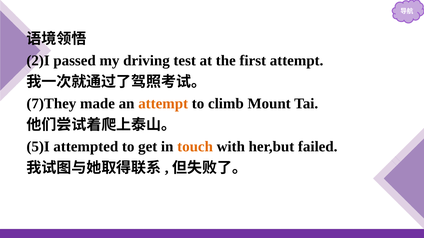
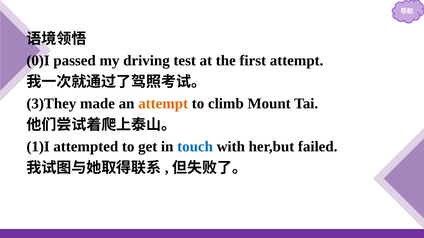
2)I: 2)I -> 0)I (38, 61)
7)They: 7)They -> 3)They (51, 104)
5)I: 5)I -> 1)I (38, 147)
touch colour: orange -> blue (195, 147)
